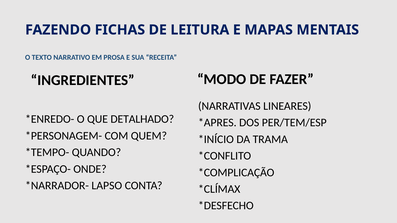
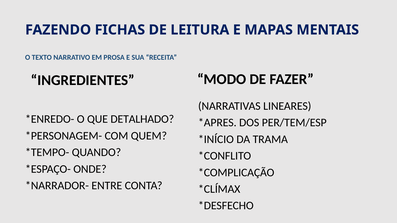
LAPSO: LAPSO -> ENTRE (107, 186)
